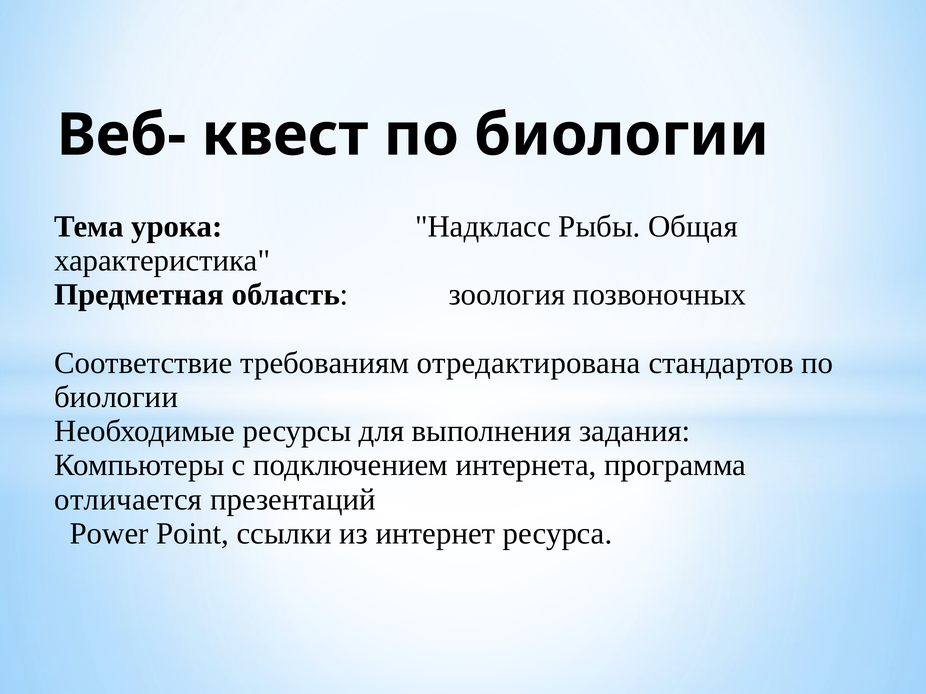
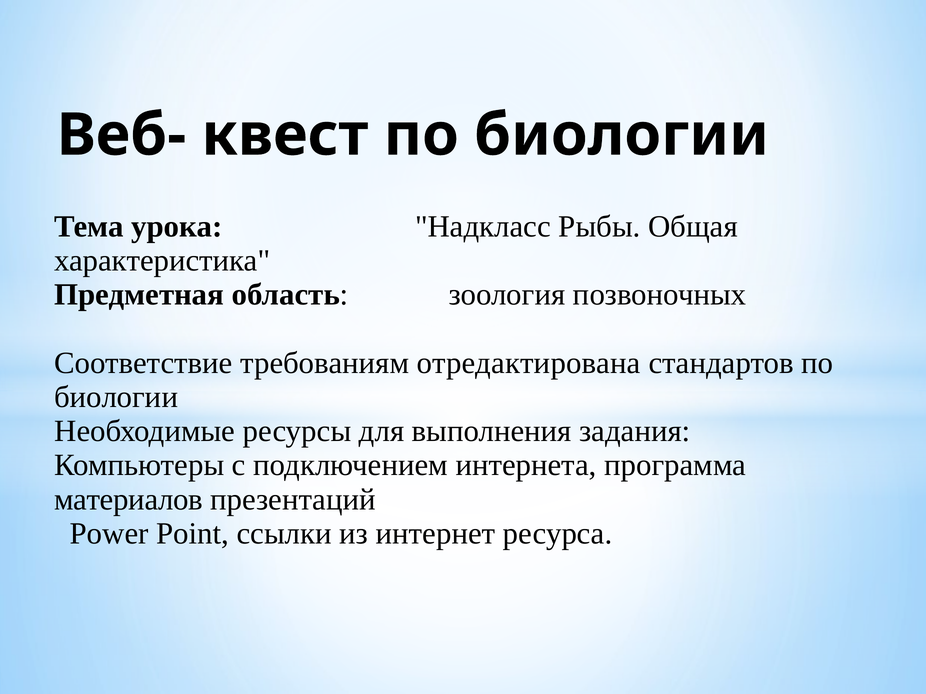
отличается: отличается -> материалов (129, 500)
